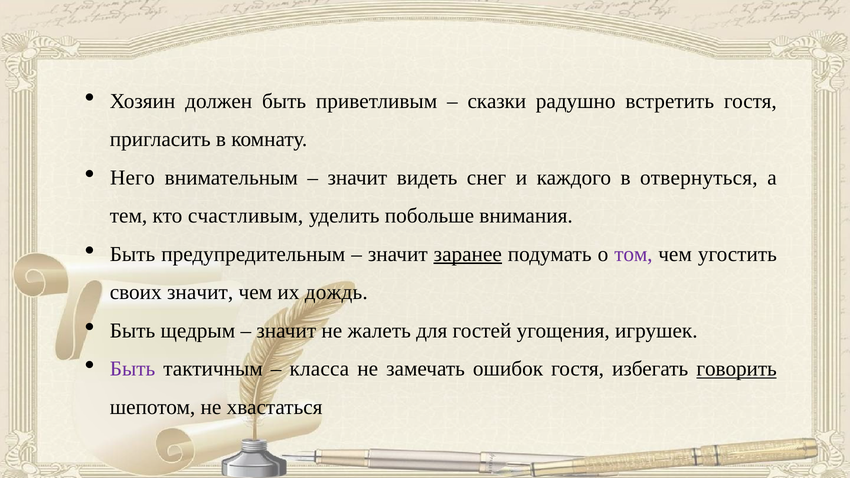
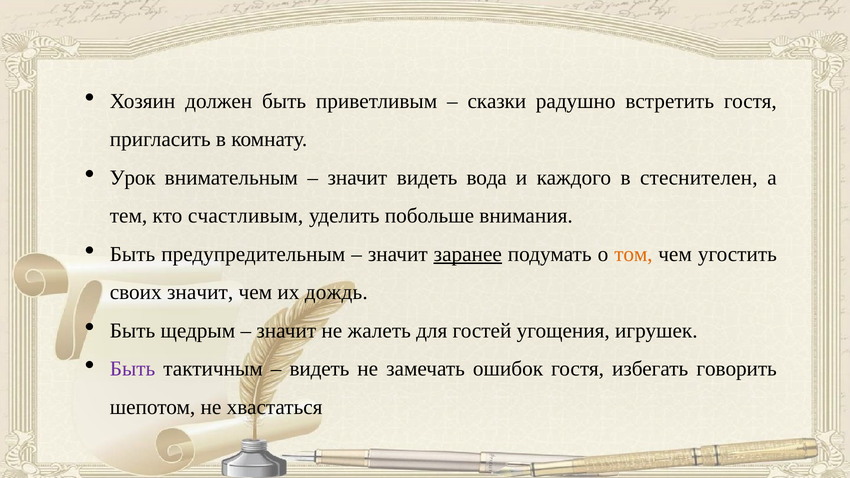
Него: Него -> Урок (133, 178)
снег: снег -> вода (487, 178)
отвернуться: отвернуться -> стеснителен (699, 178)
том colour: purple -> orange (633, 254)
класса: класса -> видеть (319, 369)
говорить underline: present -> none (737, 369)
